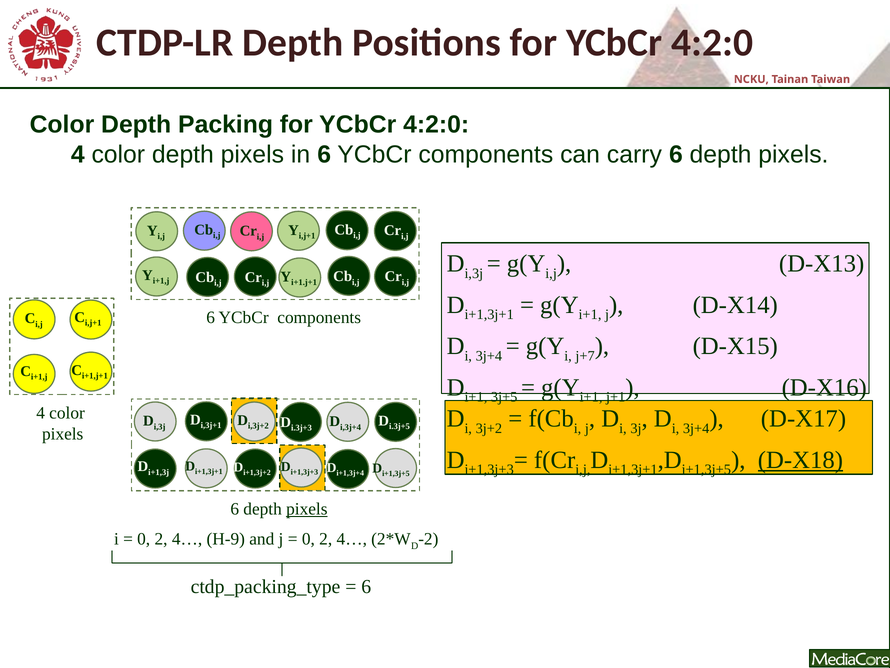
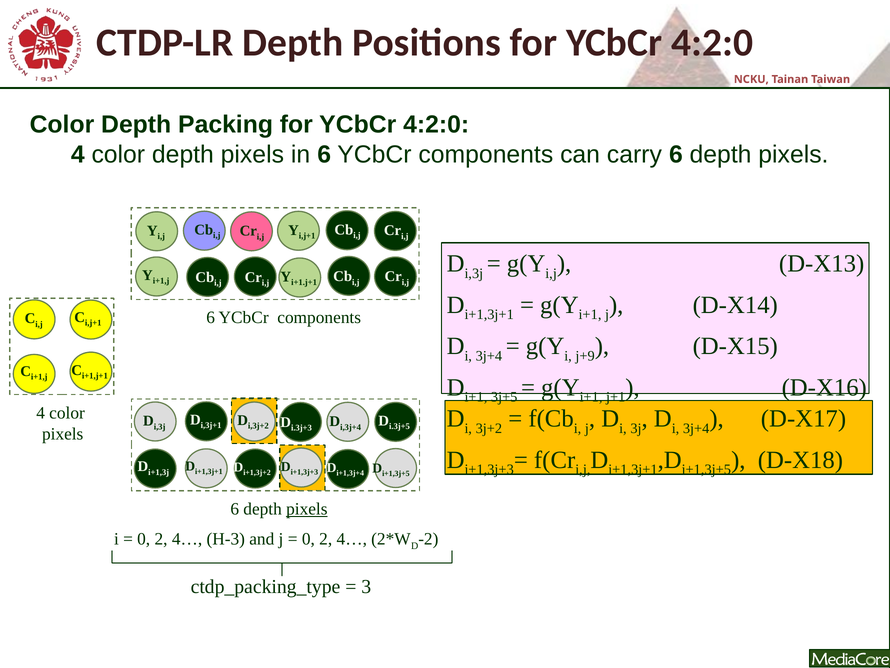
j+7: j+7 -> j+9 (585, 356)
D-X18 underline: present -> none (800, 460)
H-9: H-9 -> H-3 (226, 539)
6: 6 -> 3 (366, 586)
